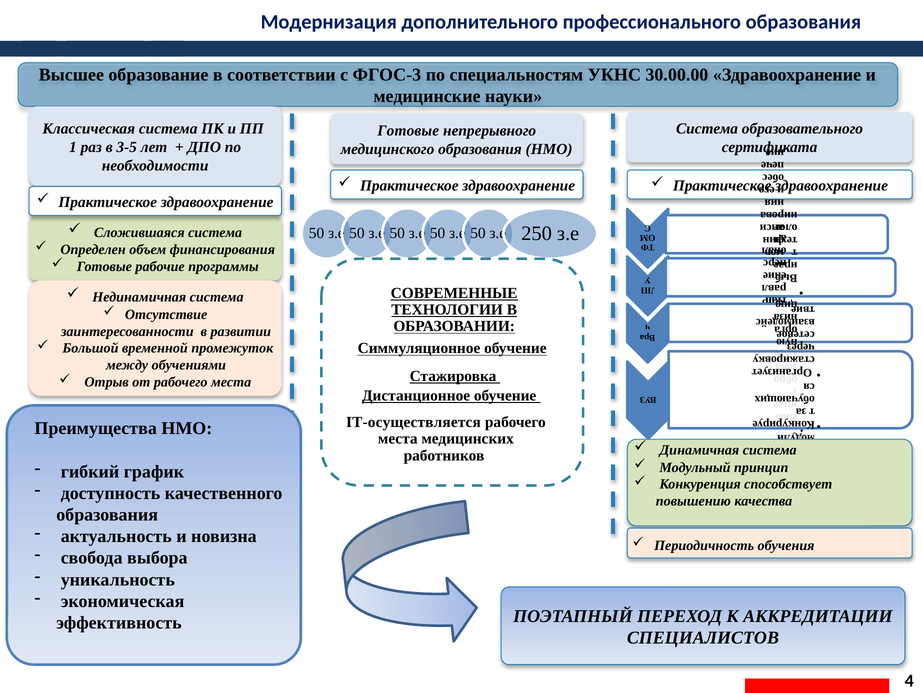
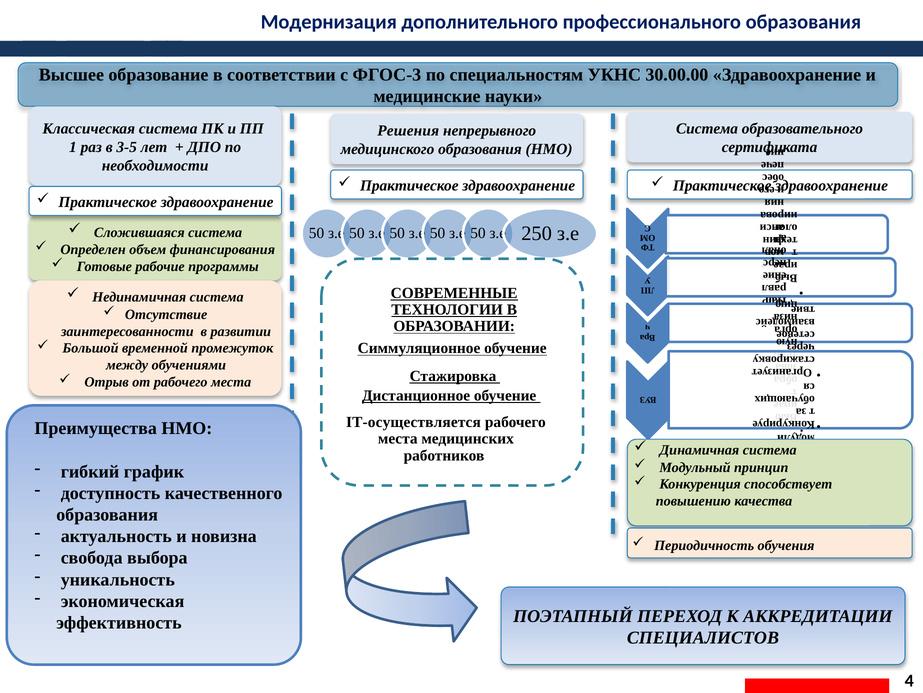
Готовые: Готовые -> Решения (408, 131)
